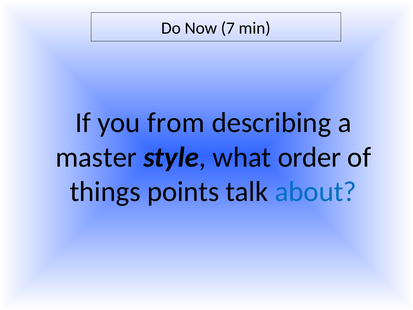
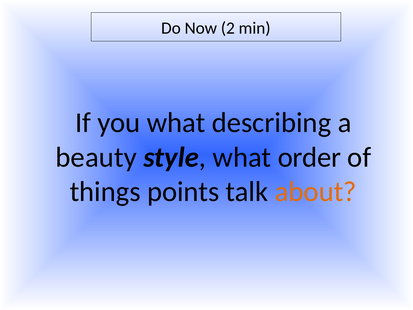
7: 7 -> 2 (228, 28)
you from: from -> what (176, 123)
master: master -> beauty (96, 157)
about colour: blue -> orange (316, 192)
